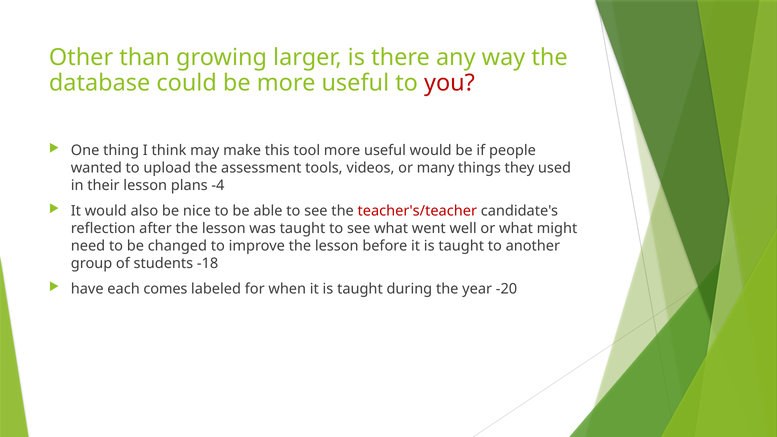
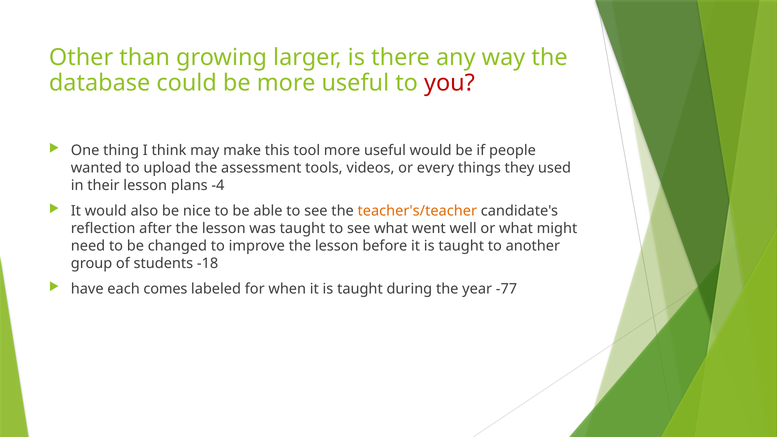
many: many -> every (436, 168)
teacher's/teacher colour: red -> orange (417, 211)
-20: -20 -> -77 (506, 289)
